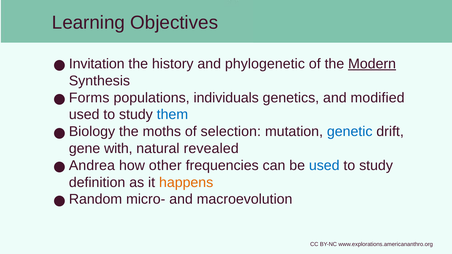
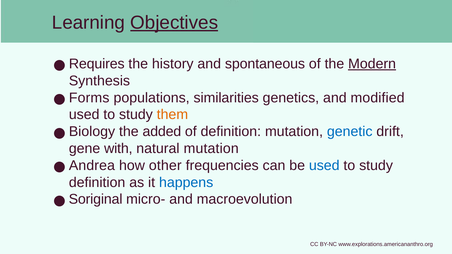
Objectives underline: none -> present (174, 23)
Invitation: Invitation -> Requires (97, 64)
phylogenetic: phylogenetic -> spontaneous (265, 64)
individuals: individuals -> similarities (226, 98)
them colour: blue -> orange (172, 115)
moths: moths -> added (162, 132)
of selection: selection -> definition (231, 132)
natural revealed: revealed -> mutation (211, 149)
happens colour: orange -> blue (186, 183)
Random: Random -> Soriginal (96, 200)
